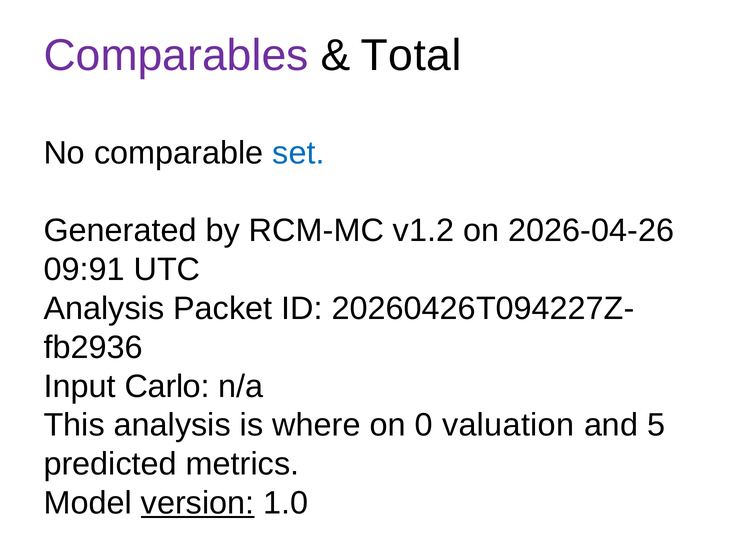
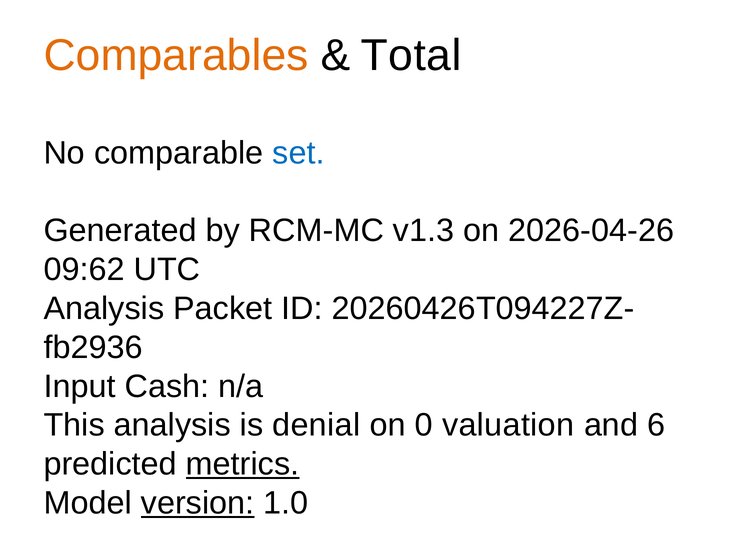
Comparables colour: purple -> orange (176, 55)
v1.2: v1.2 -> v1.3 (424, 231)
09:91: 09:91 -> 09:62 (84, 270)
Carlo: Carlo -> Cash (167, 386)
where: where -> denial (316, 425)
5: 5 -> 6 (656, 425)
metrics underline: none -> present (243, 464)
